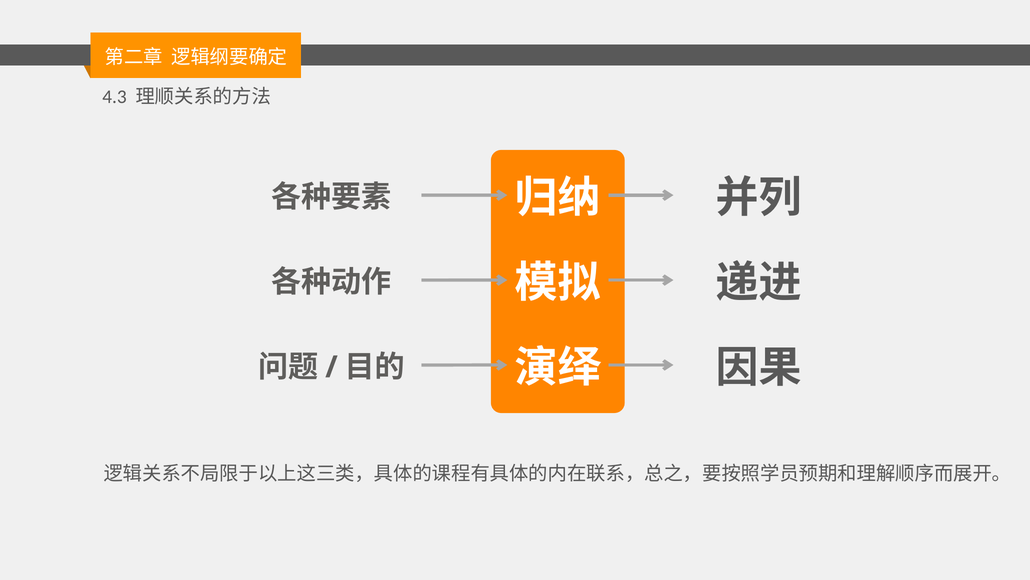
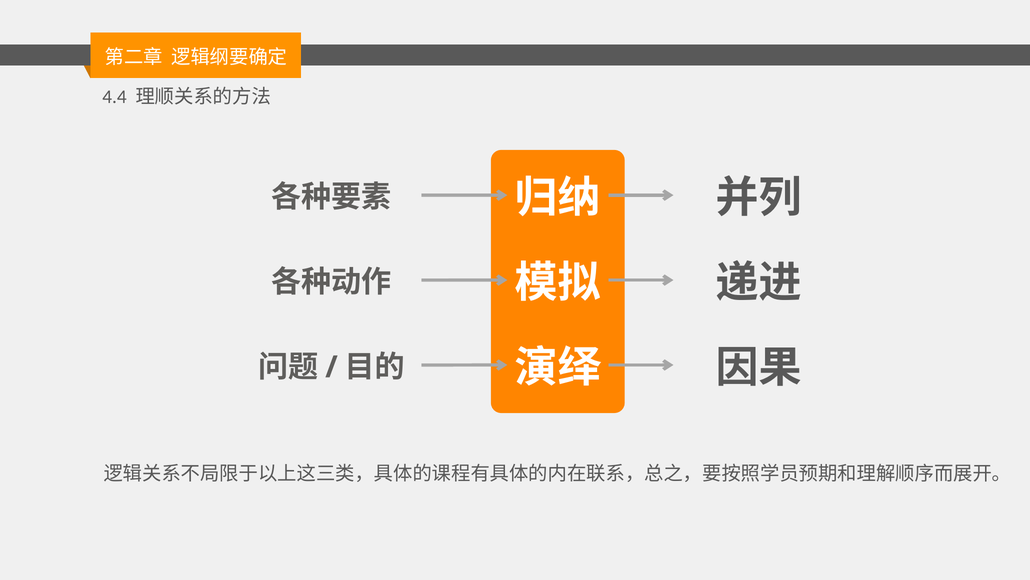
4.3: 4.3 -> 4.4 (115, 97)
